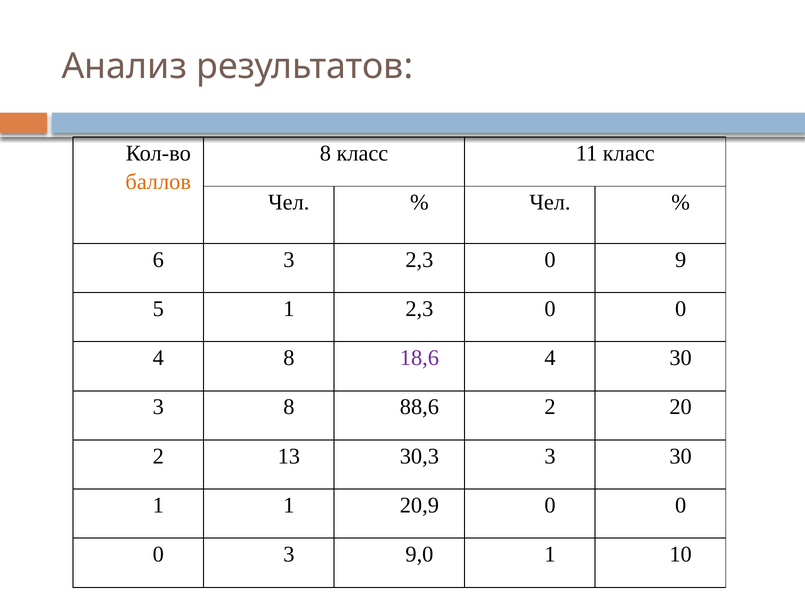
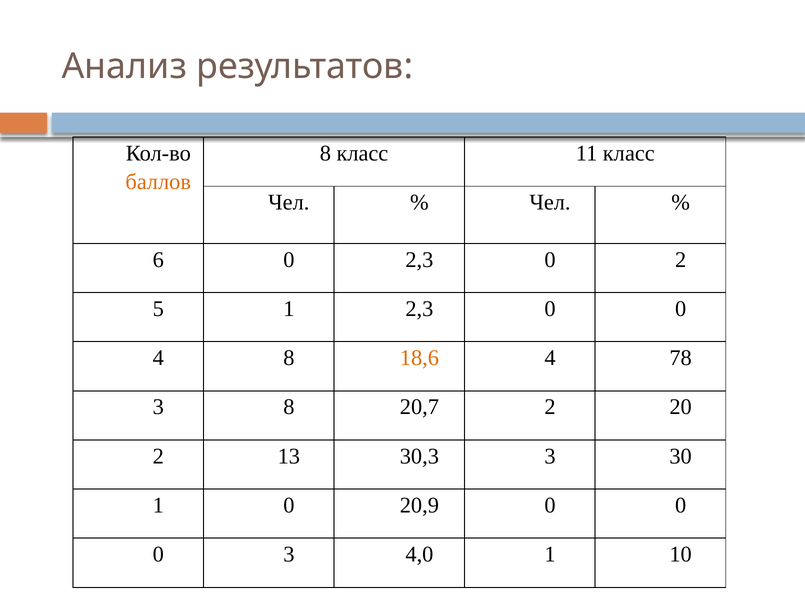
6 3: 3 -> 0 (289, 260)
0 9: 9 -> 2 (681, 260)
18,6 colour: purple -> orange (419, 358)
4 30: 30 -> 78 (681, 358)
88,6: 88,6 -> 20,7 (419, 407)
1 1: 1 -> 0 (289, 505)
9,0: 9,0 -> 4,0 (419, 554)
